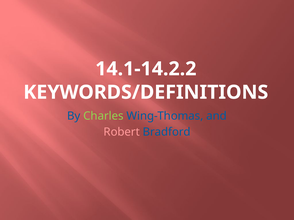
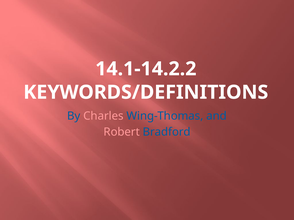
Charles colour: light green -> pink (103, 116)
